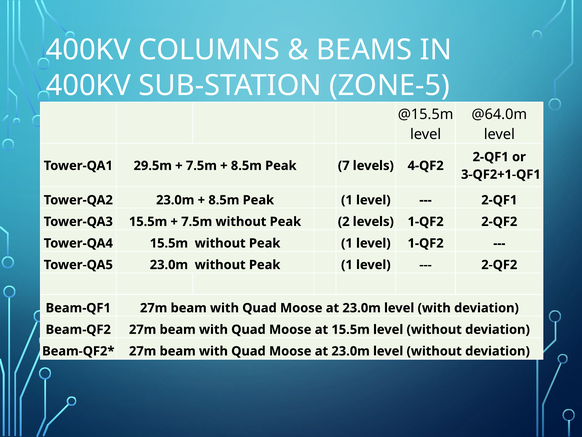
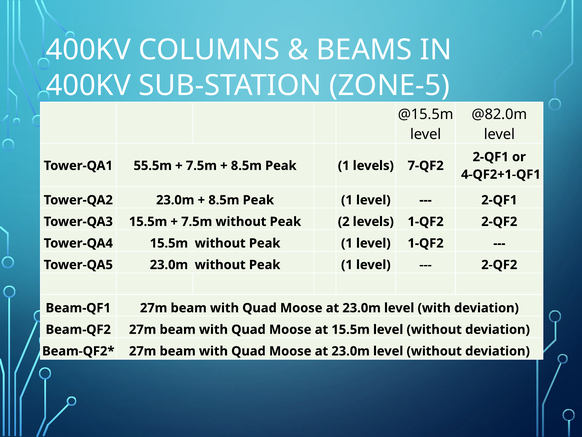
@64.0m: @64.0m -> @82.0m (499, 114)
29.5m: 29.5m -> 55.5m (153, 166)
7: 7 -> 1 (344, 166)
4-QF2: 4-QF2 -> 7-QF2 (426, 166)
3-QF2+1-QF1: 3-QF2+1-QF1 -> 4-QF2+1-QF1 (501, 174)
